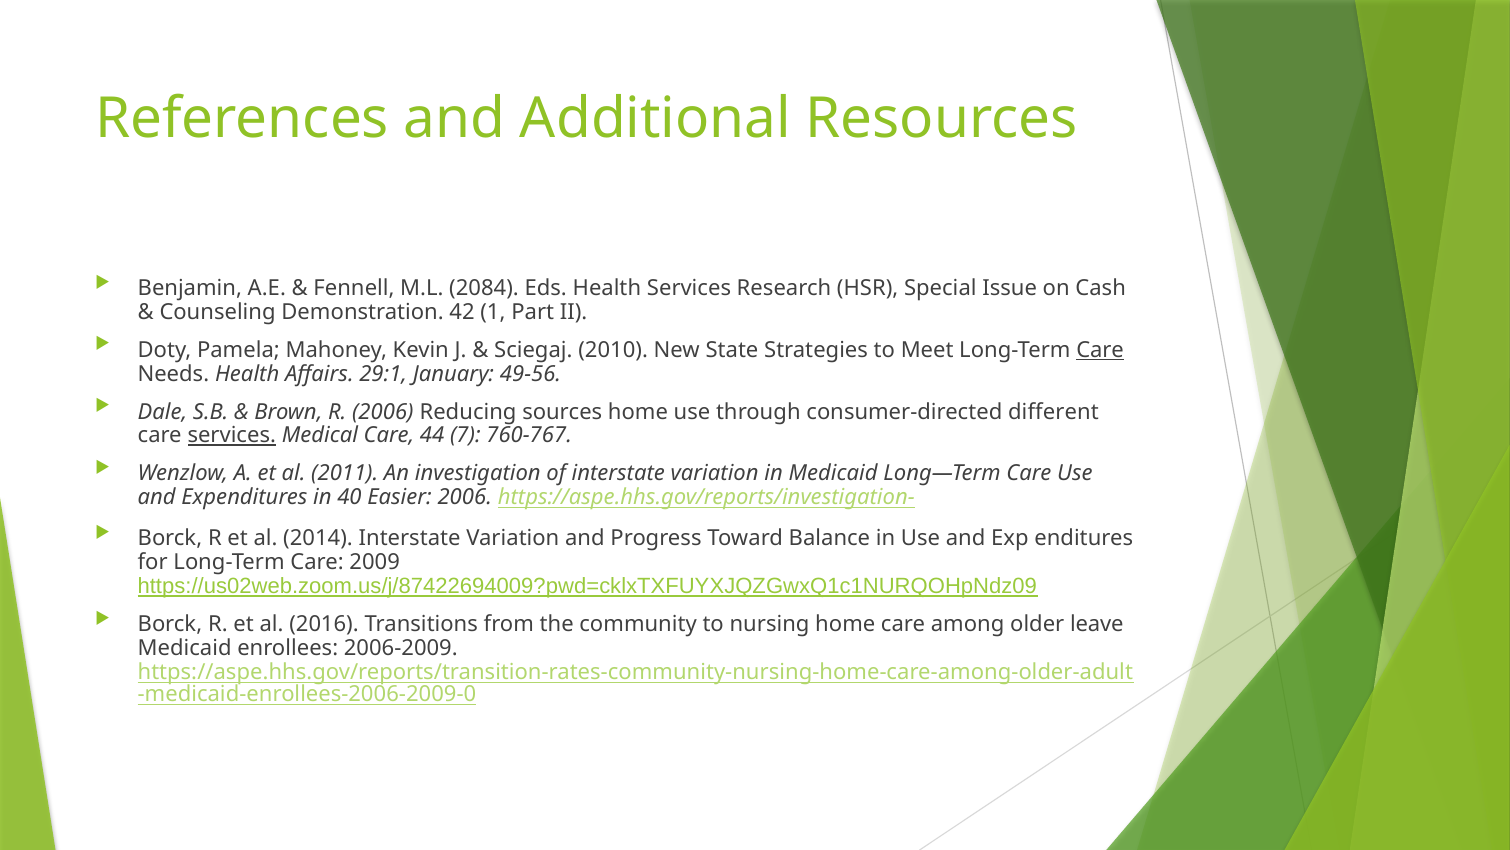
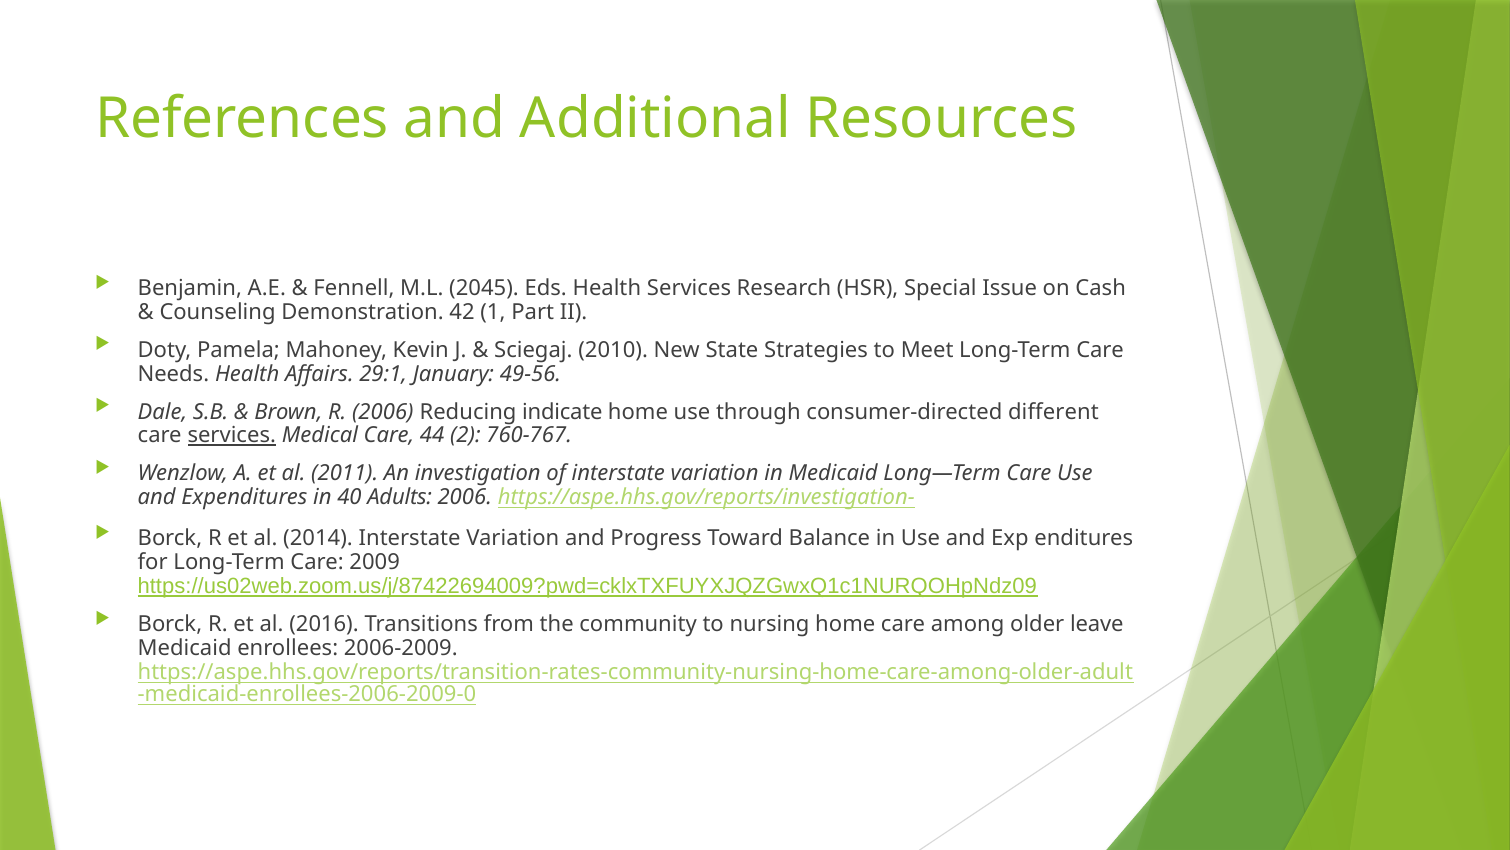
2084: 2084 -> 2045 (484, 288)
Care underline: present -> none (1100, 350)
sources: sources -> indicate (562, 412)
7: 7 -> 2 (465, 435)
Easier: Easier -> Adults (400, 497)
